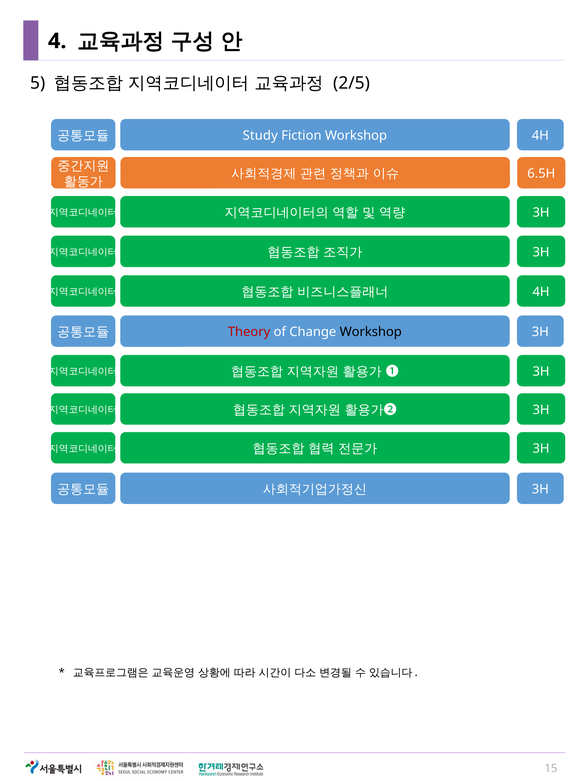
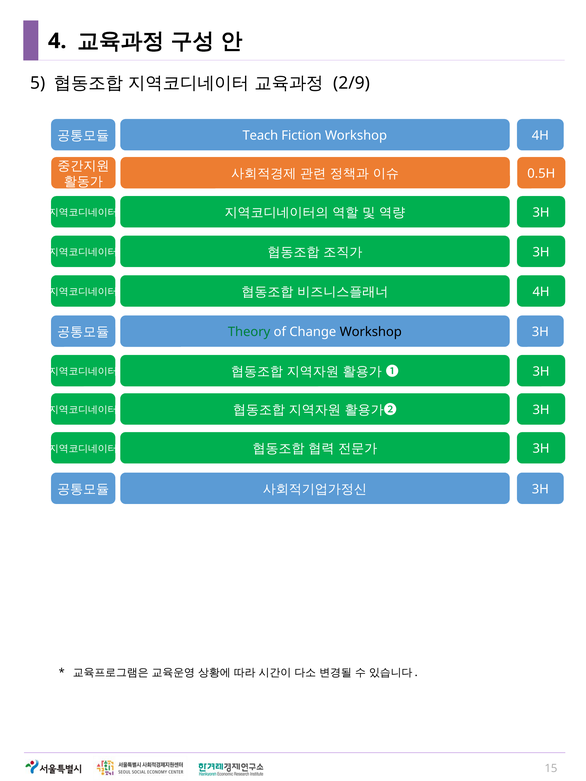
2/5: 2/5 -> 2/9 (352, 83)
Study: Study -> Teach (260, 136)
6.5H: 6.5H -> 0.5H (541, 174)
Theory colour: red -> green (249, 332)
